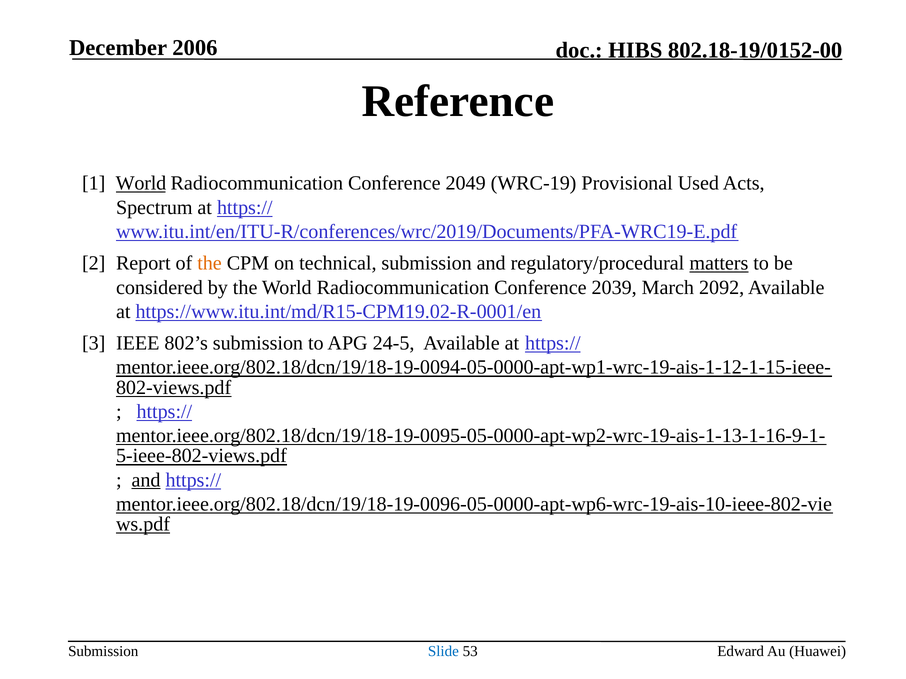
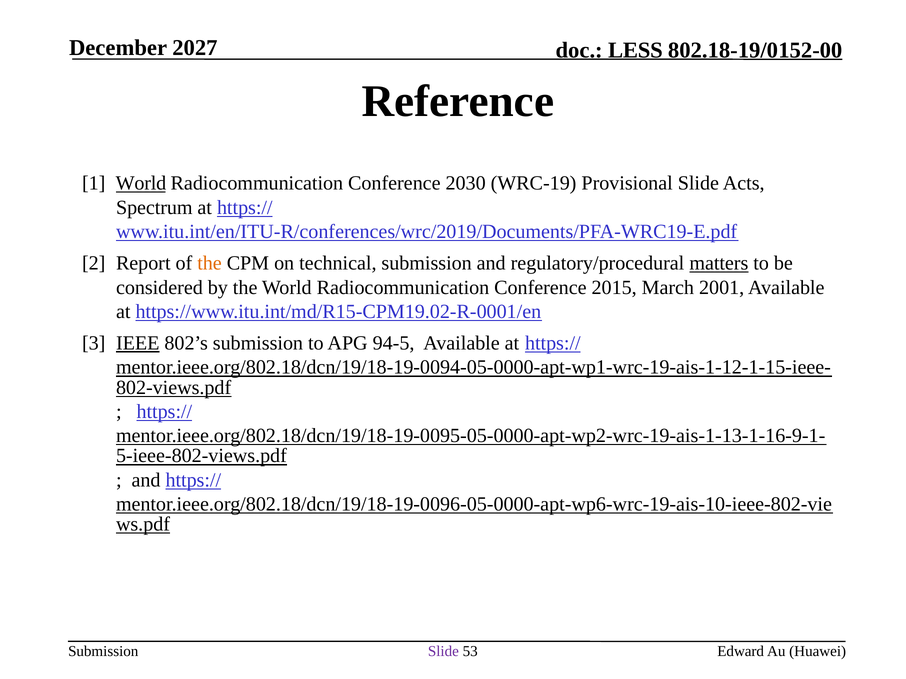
2006: 2006 -> 2027 (195, 48)
HIBS: HIBS -> LESS (635, 50)
2049: 2049 -> 2030 (466, 183)
Provisional Used: Used -> Slide (698, 183)
2039: 2039 -> 2015 (614, 288)
2092: 2092 -> 2001 (722, 288)
IEEE underline: none -> present (138, 343)
24-5: 24-5 -> 94-5 (394, 343)
and underline: present -> none (146, 480)
Slide colour: blue -> purple (443, 652)
